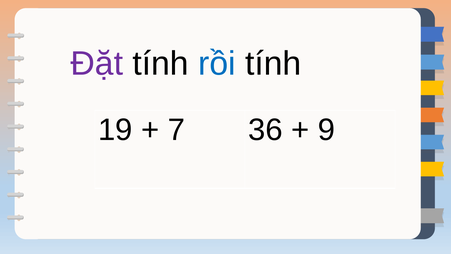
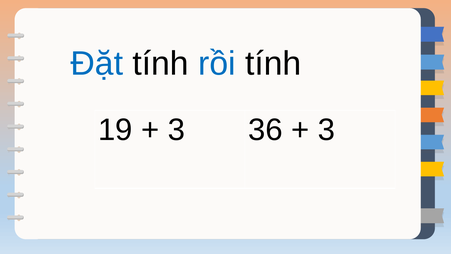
Đặt colour: purple -> blue (97, 64)
7: 7 -> 3 (176, 130)
9: 9 -> 3 (326, 130)
